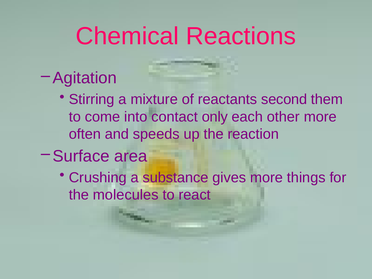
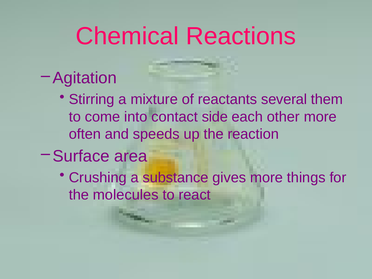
second: second -> several (284, 99)
only: only -> side (215, 117)
